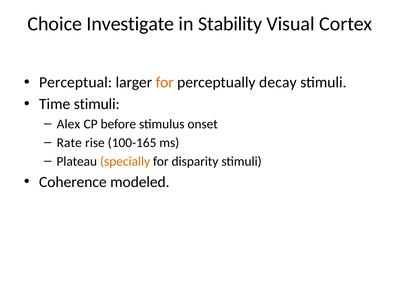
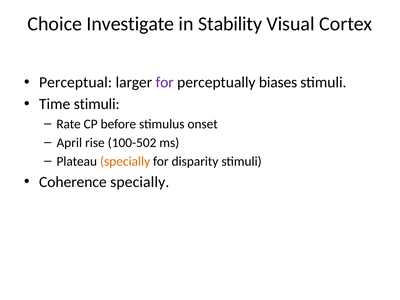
for colour: orange -> purple (165, 82)
decay: decay -> biases (278, 82)
Alex: Alex -> Rate (69, 124)
Rate: Rate -> April (69, 143)
100-165: 100-165 -> 100-502 (132, 143)
Coherence modeled: modeled -> specially (140, 182)
